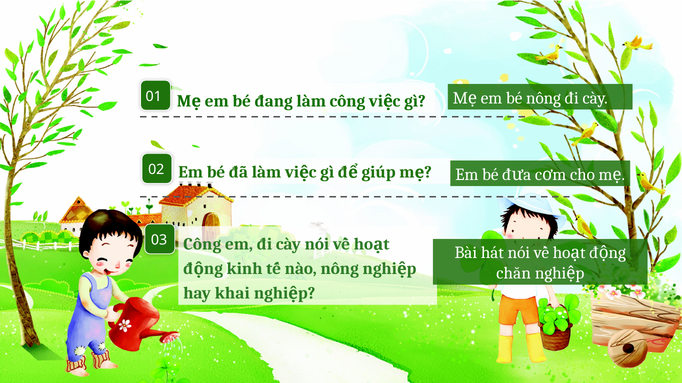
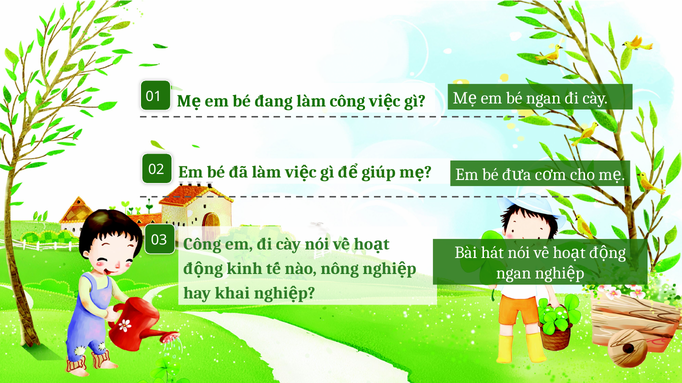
bé nông: nông -> ngan (543, 98)
chăn: chăn -> ngan (514, 274)
